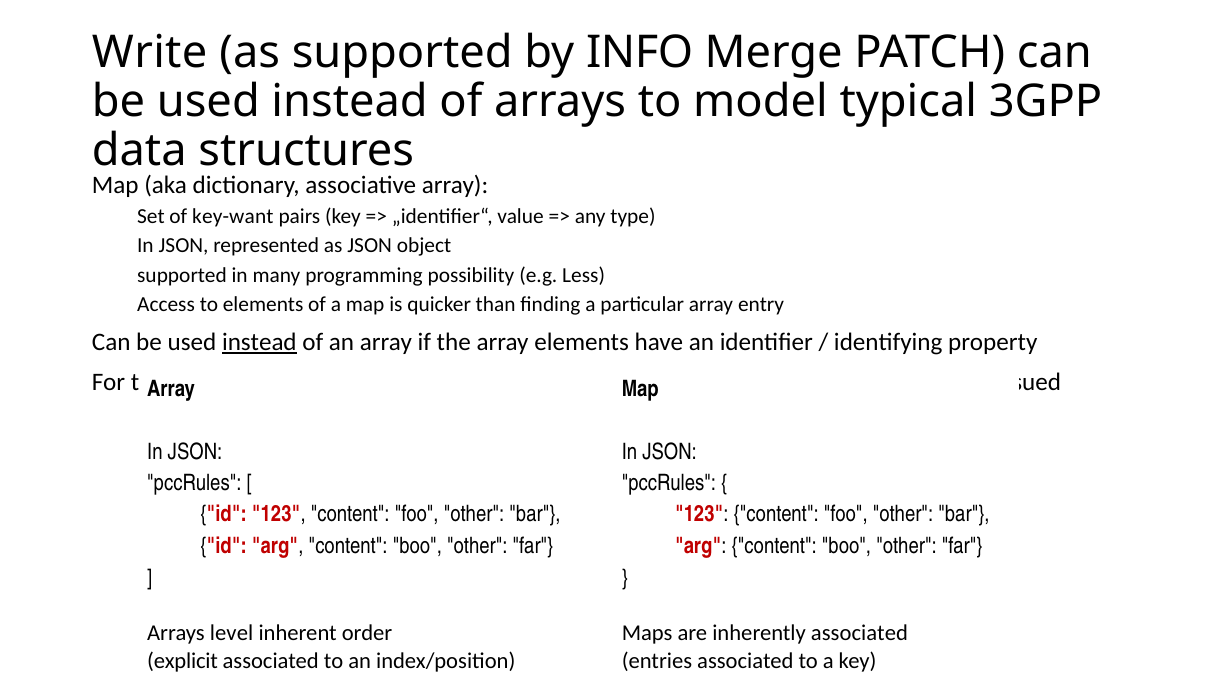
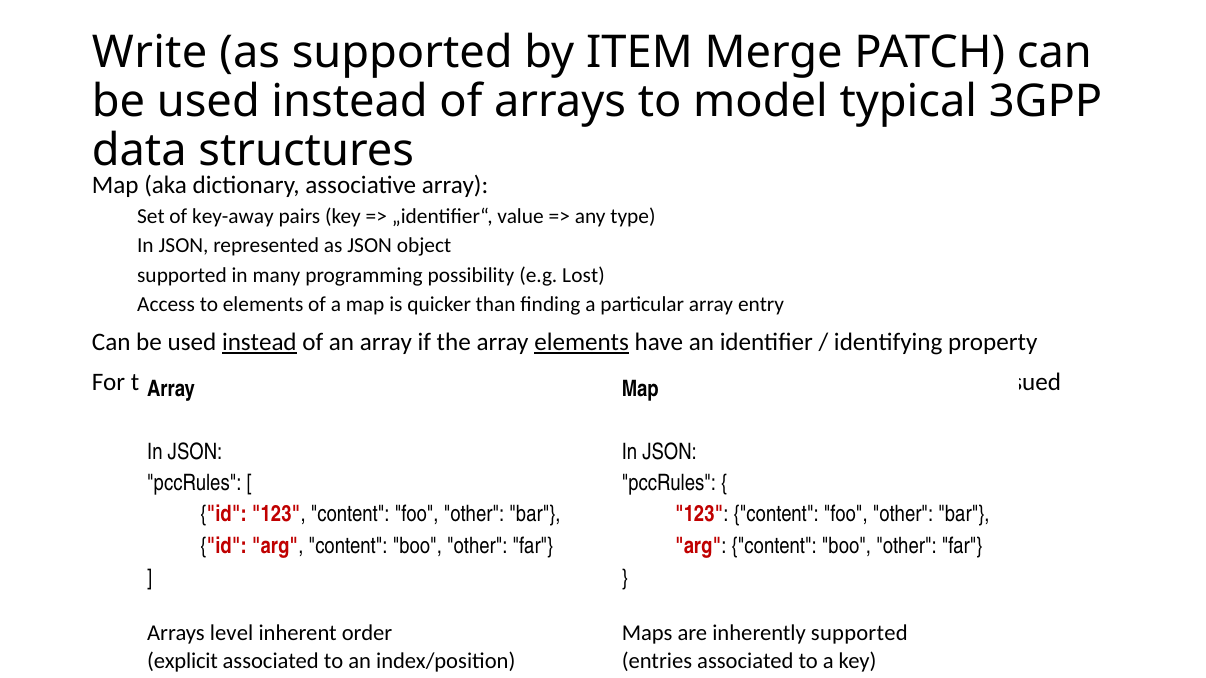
INFO: INFO -> ITEM (639, 52)
key-want: key-want -> key-away (233, 217)
Less: Less -> Lost (584, 275)
elements underline: none -> present (582, 342)
inherently associated: associated -> supported (859, 634)
